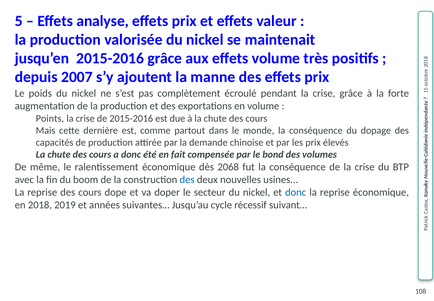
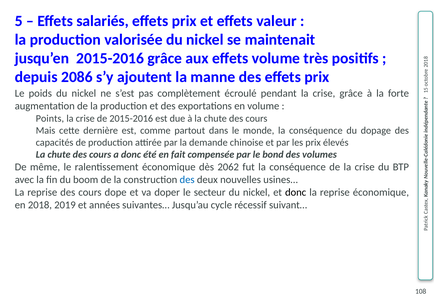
analyse: analyse -> salariés (103, 21)
2007: 2007 -> 2086 (77, 77)
2068: 2068 -> 2062 (228, 167)
donc colour: blue -> black (296, 192)
